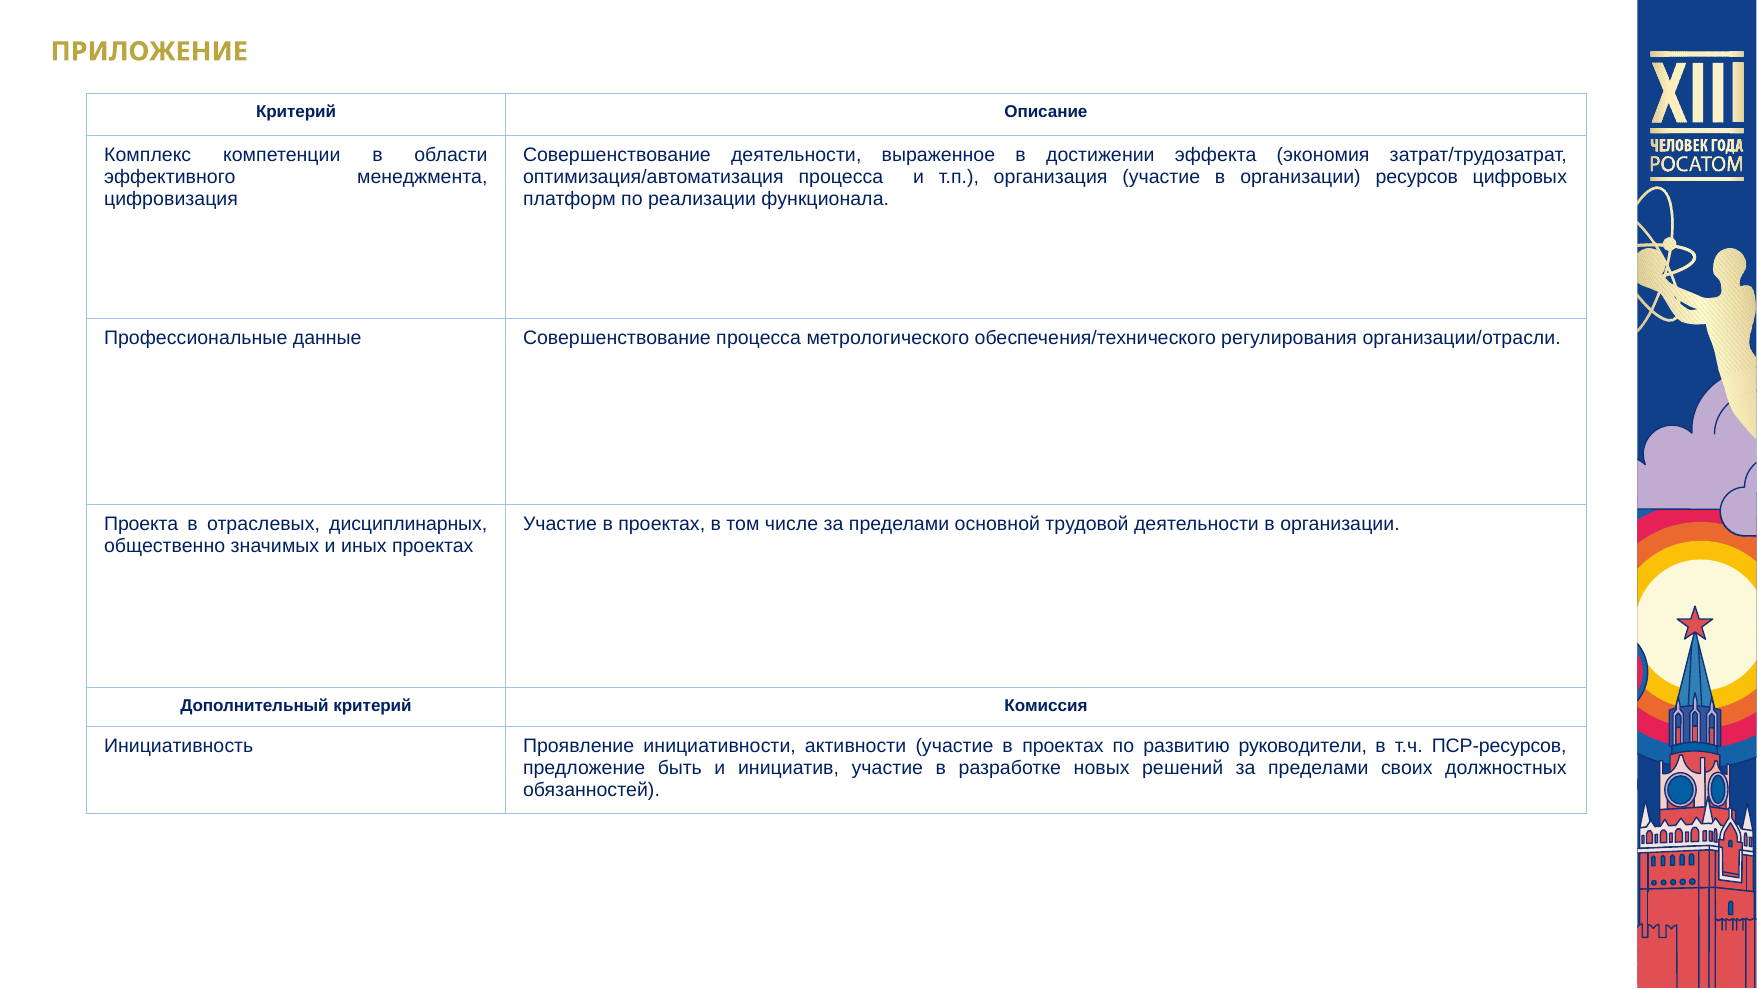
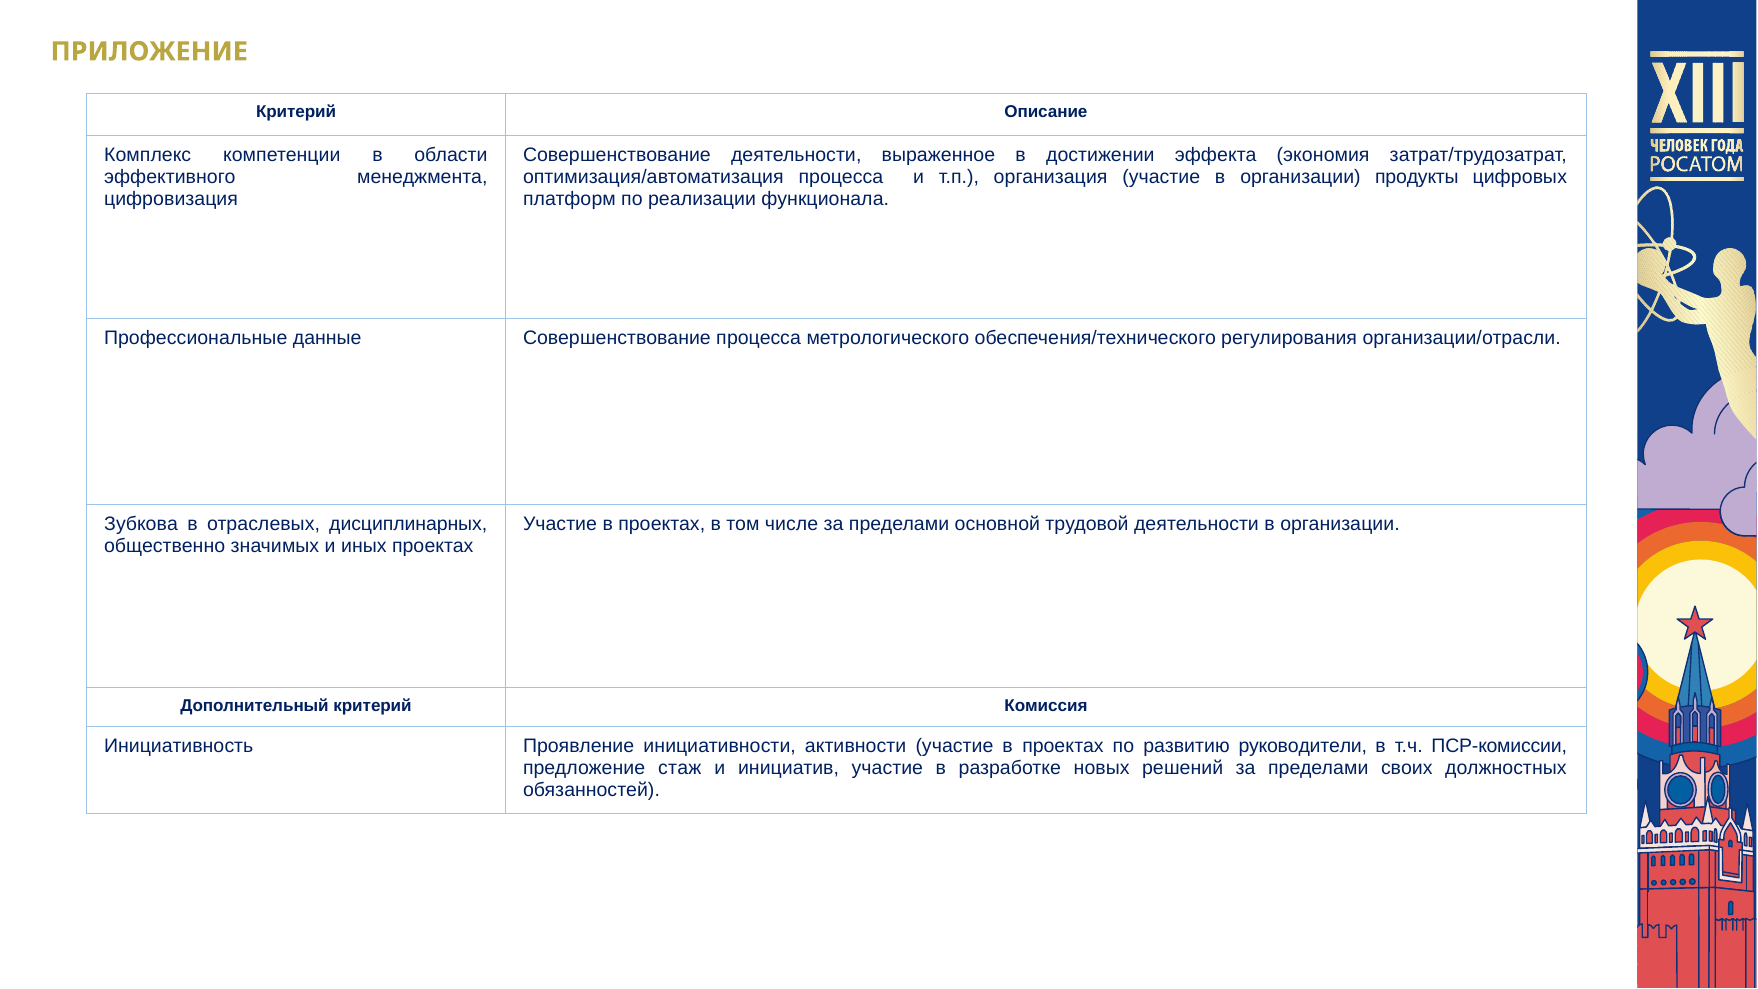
ресурсов: ресурсов -> продукты (1417, 177)
Проекта: Проекта -> Зубкова (141, 524)
ПСР-ресурсов: ПСР-ресурсов -> ПСР-комиссии (1499, 746)
быть: быть -> стаж (680, 768)
